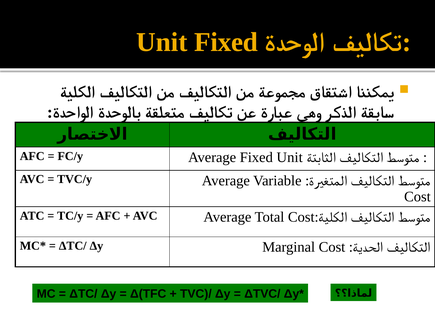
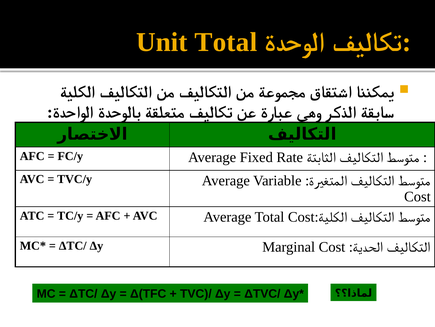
Unit Fixed: Fixed -> Total (226, 42)
Fixed Unit: Unit -> Rate (290, 157)
